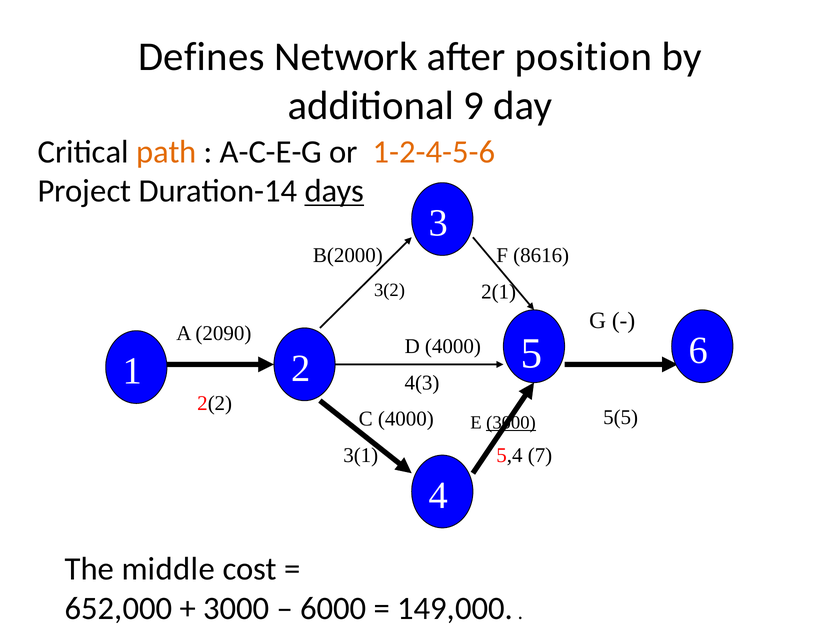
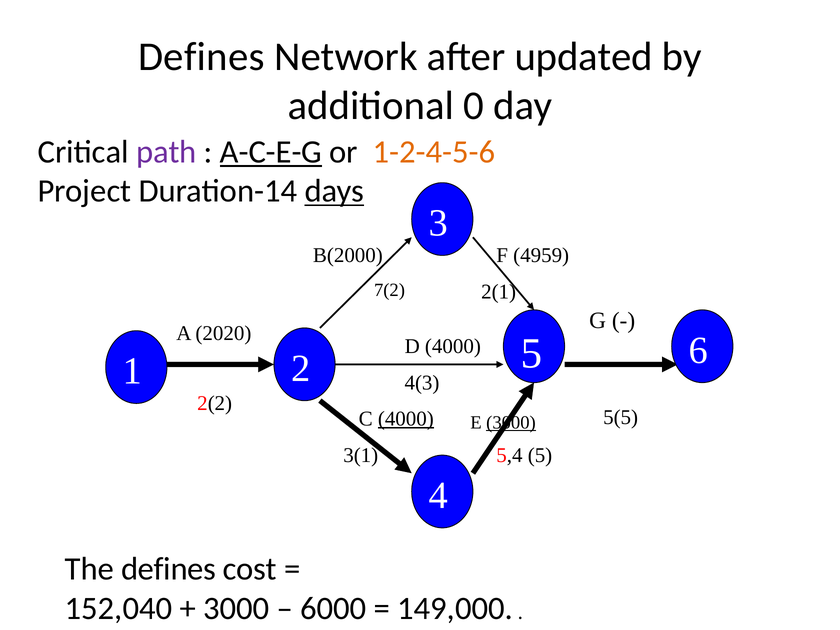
position: position -> updated (584, 57)
9: 9 -> 0 (474, 106)
path colour: orange -> purple (166, 152)
A-C-E-G underline: none -> present (271, 152)
8616: 8616 -> 4959 (541, 255)
3(2: 3(2 -> 7(2 (390, 290)
2090: 2090 -> 2020 (223, 333)
4000 underline: none -> present (406, 419)
5,4 7: 7 -> 5 (540, 455)
The middle: middle -> defines (169, 569)
652,000: 652,000 -> 152,040 (119, 608)
